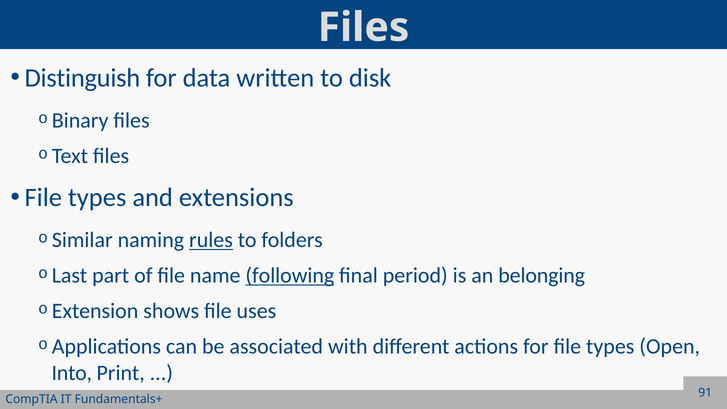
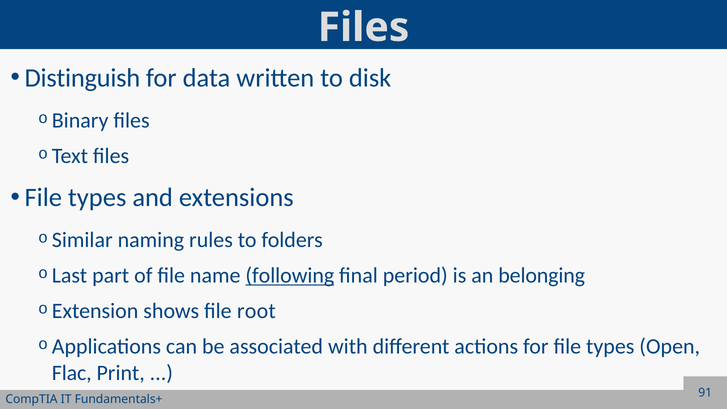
rules underline: present -> none (211, 240)
uses: uses -> root (256, 311)
Into: Into -> Flac (72, 373)
